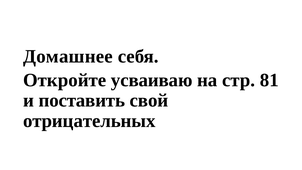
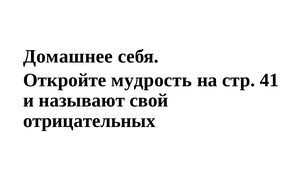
усваиваю: усваиваю -> мудрость (152, 80)
81: 81 -> 41 (269, 80)
поставить: поставить -> называют (82, 100)
